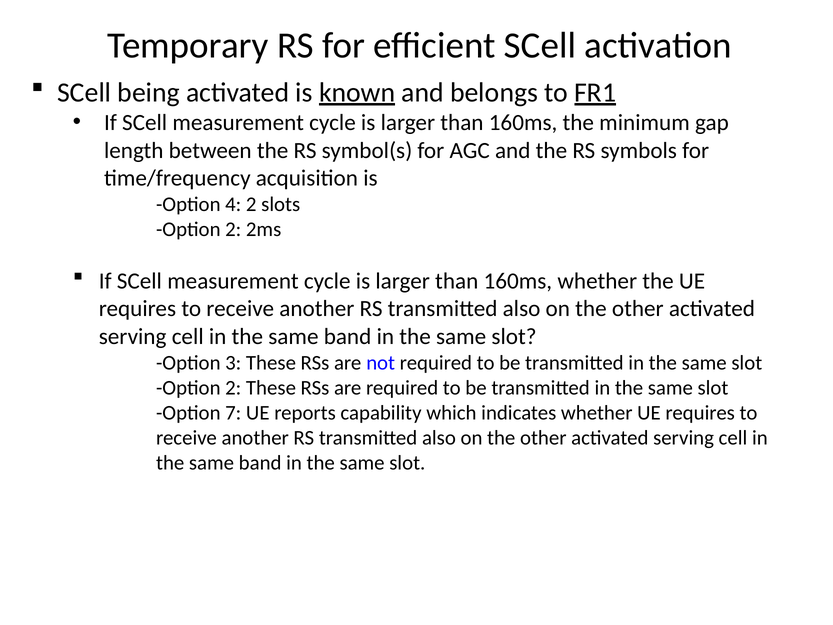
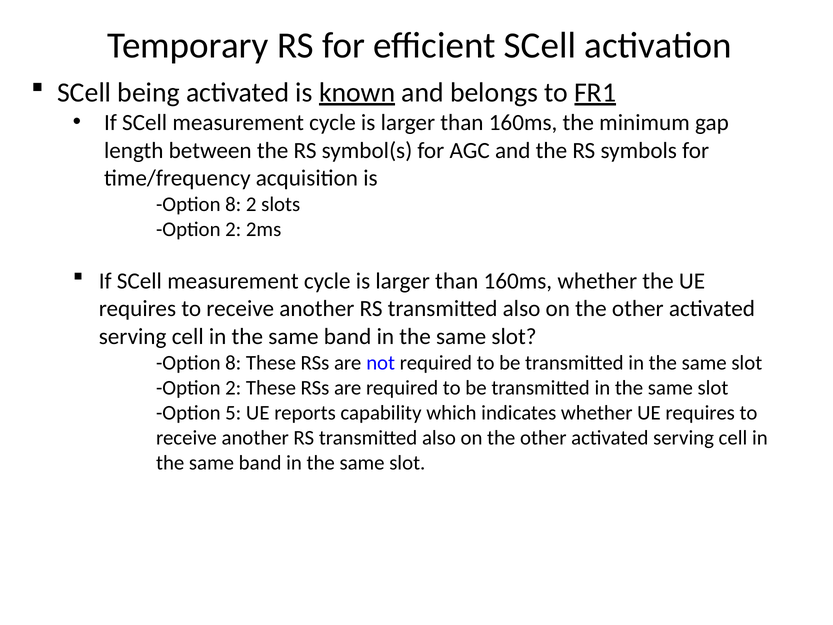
4: 4 -> 8 (233, 204)
3: 3 -> 8 (233, 363)
7: 7 -> 5 (233, 413)
